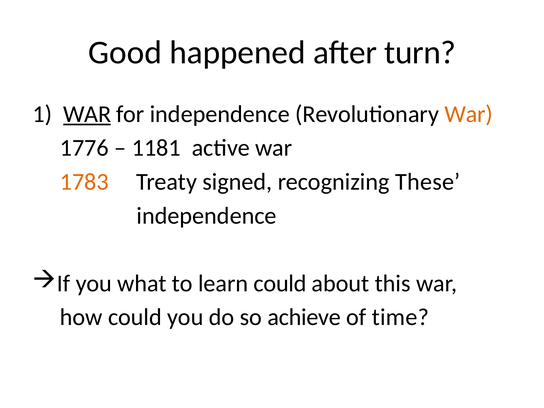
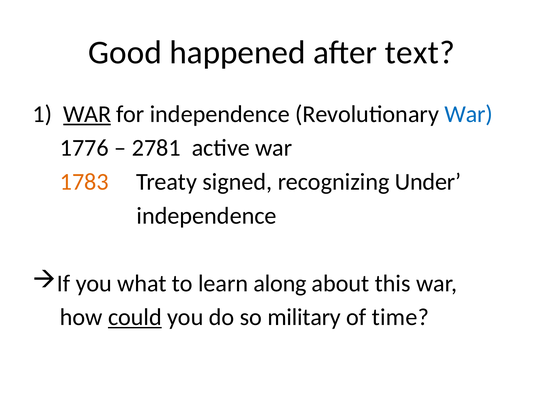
turn: turn -> text (420, 53)
War colour: orange -> blue (469, 114)
1181: 1181 -> 2781 (156, 148)
These: These -> Under (428, 182)
learn could: could -> along (280, 283)
could underline: none -> present (135, 317)
achieve: achieve -> military (304, 317)
